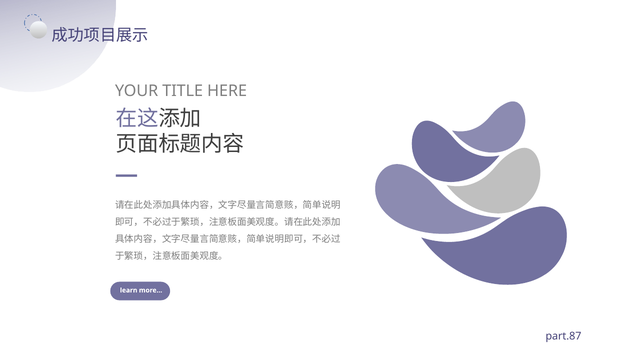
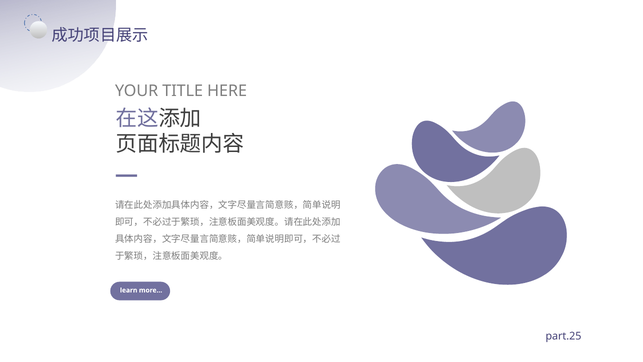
part.87: part.87 -> part.25 (563, 336)
